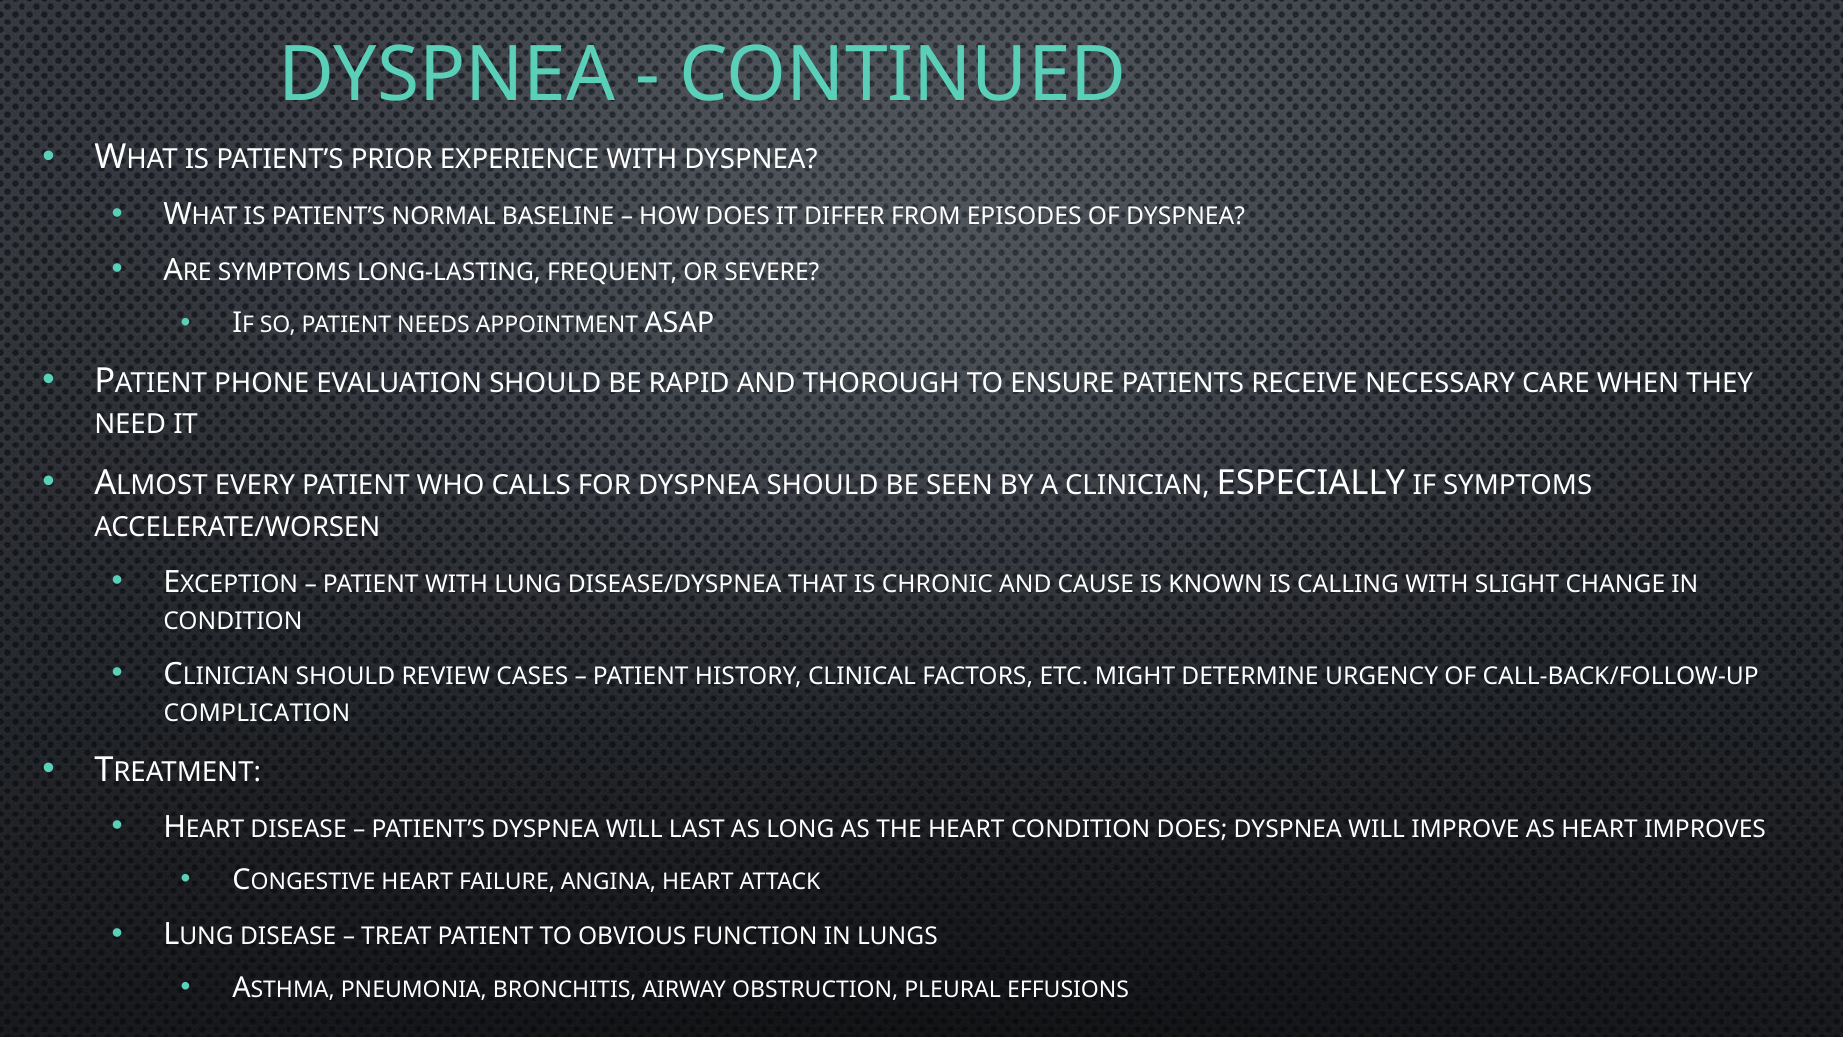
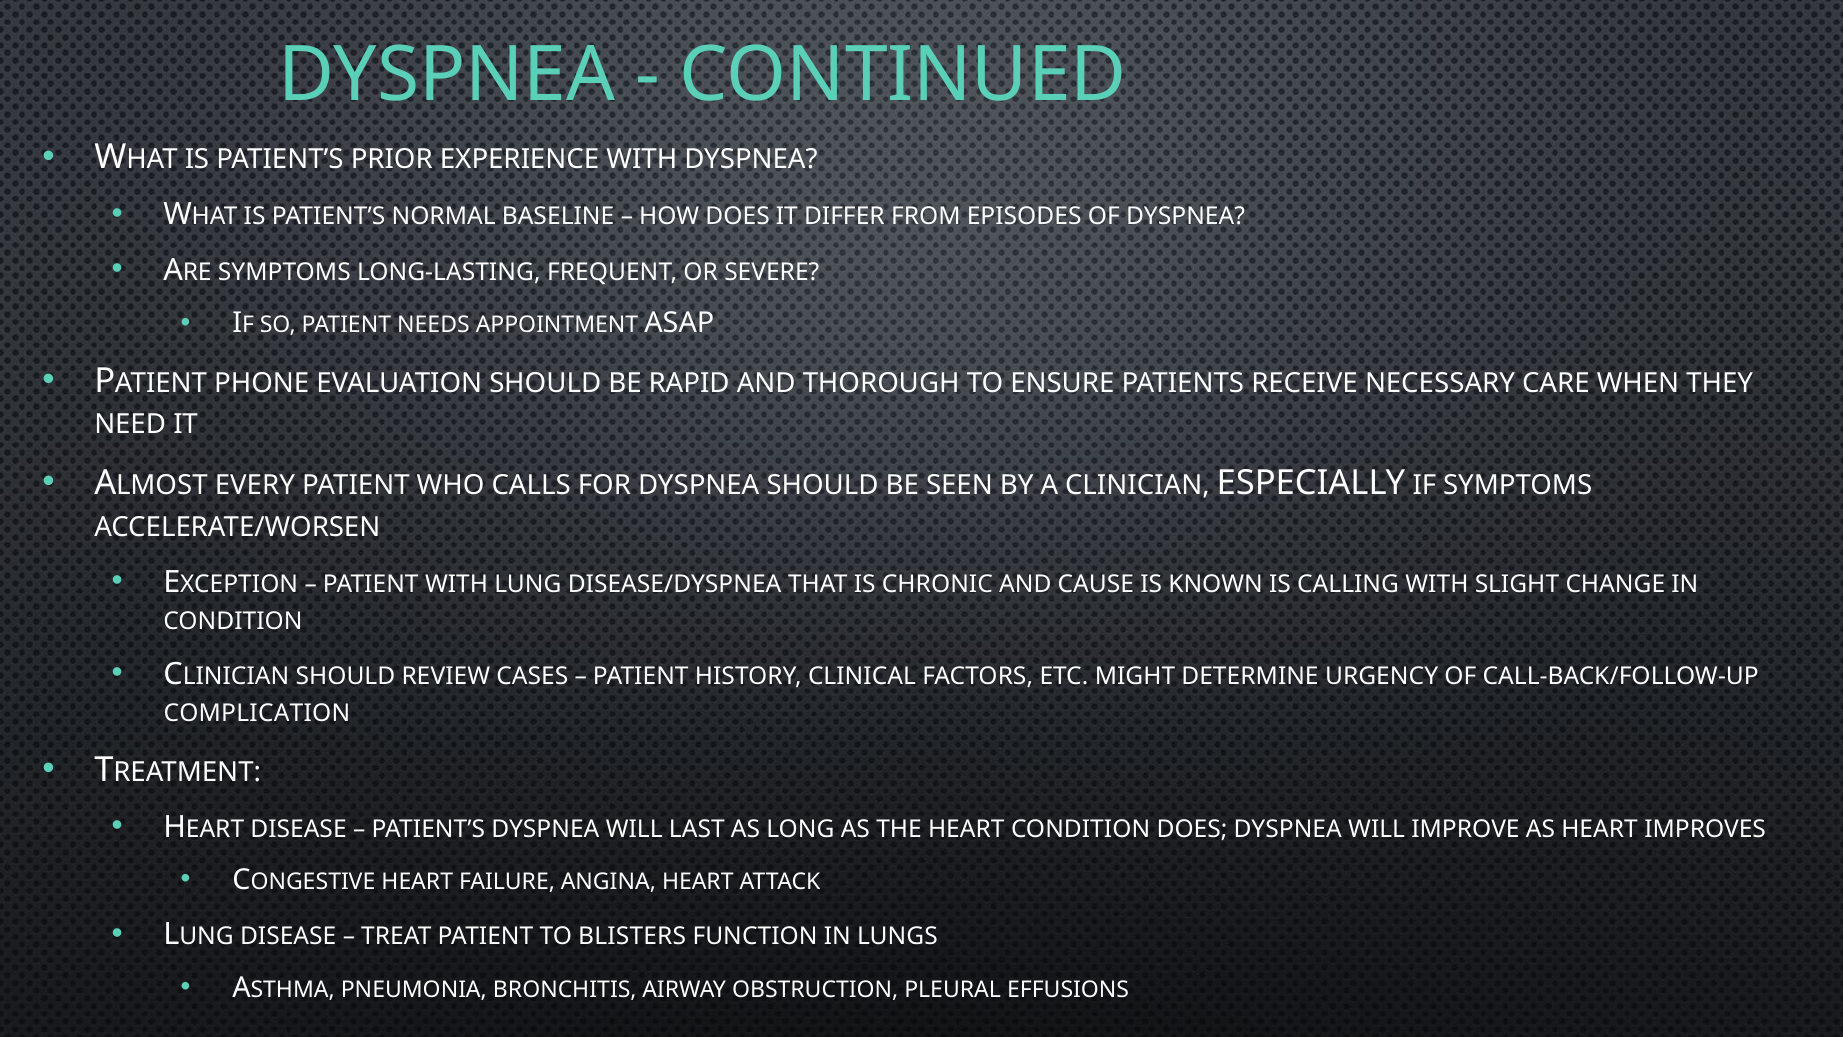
OBVIOUS: OBVIOUS -> BLISTERS (632, 936)
